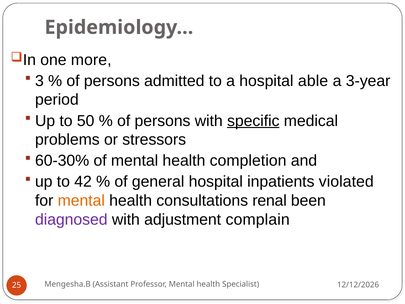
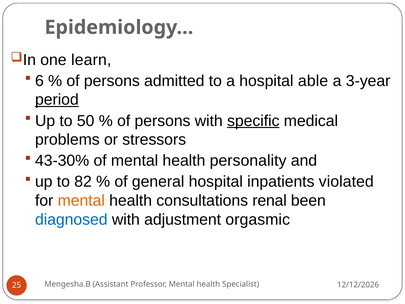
more: more -> learn (91, 60)
3: 3 -> 6 (39, 81)
period underline: none -> present (57, 100)
60-30%: 60-30% -> 43-30% (62, 161)
completion: completion -> personality (248, 161)
42: 42 -> 82 (83, 182)
diagnosed colour: purple -> blue (71, 219)
complain: complain -> orgasmic (258, 219)
